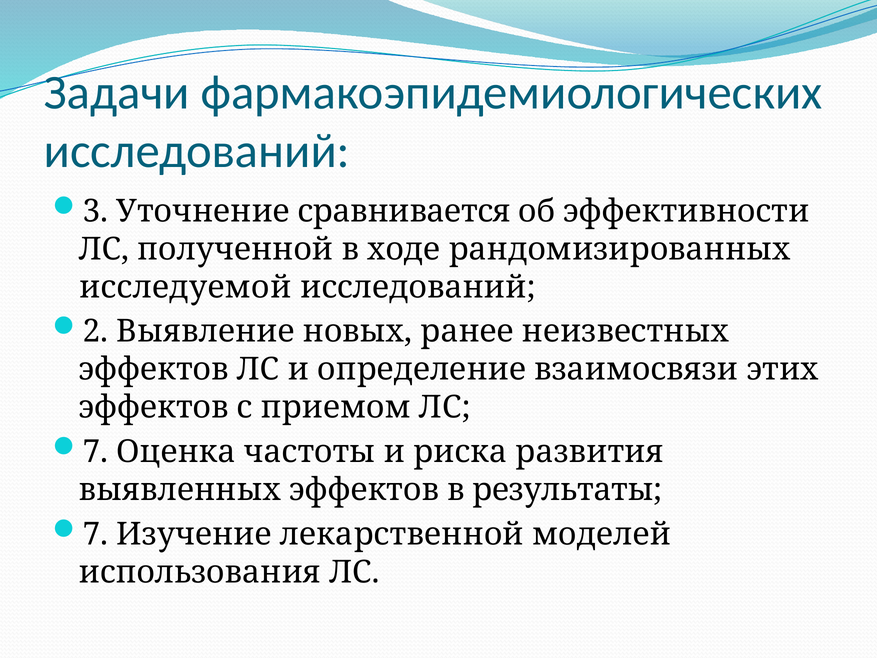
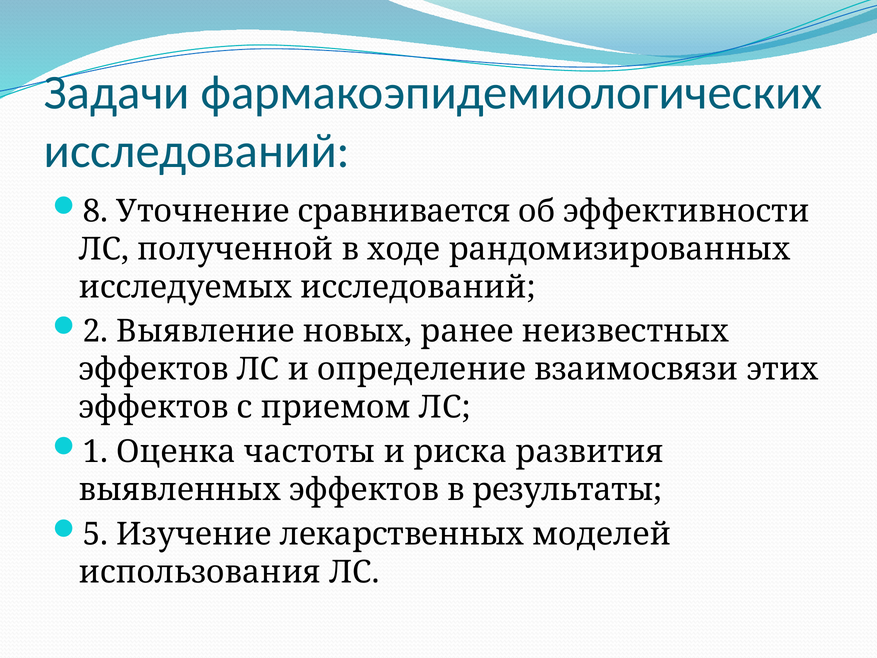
3: 3 -> 8 (95, 211)
исследуемой: исследуемой -> исследуемых (185, 287)
7: 7 -> 1 (95, 452)
7: 7 -> 5 (95, 534)
лекарственной: лекарственной -> лекарственных (402, 534)
